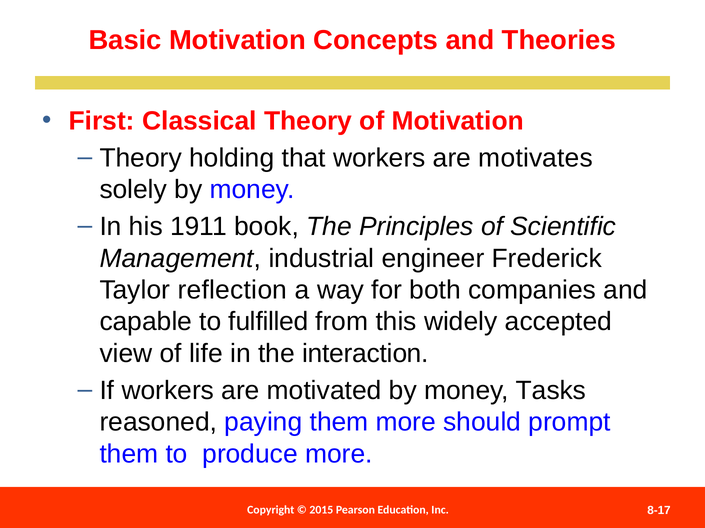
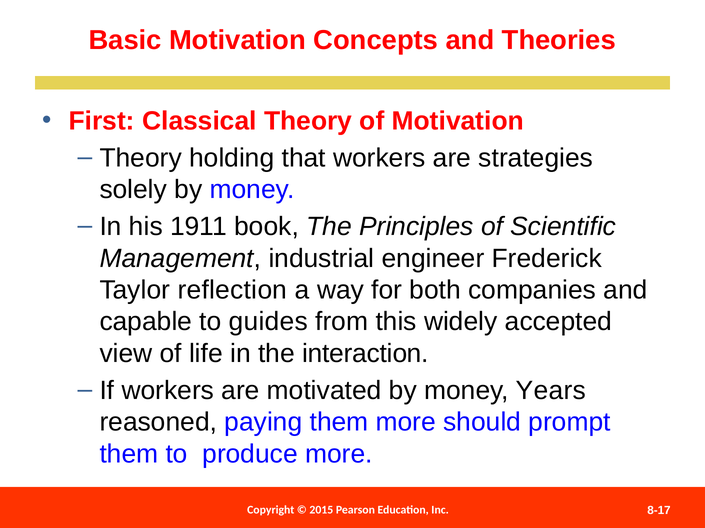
motivates: motivates -> strategies (536, 158)
fulfilled: fulfilled -> guides (268, 322)
Tasks: Tasks -> Years (551, 391)
